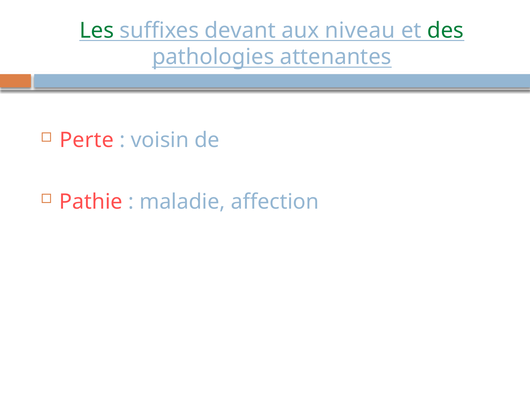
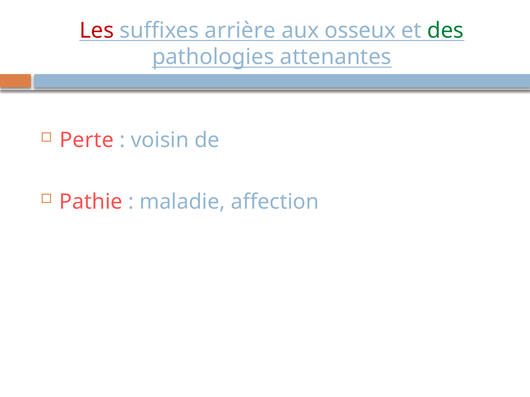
Les colour: green -> red (97, 31)
devant: devant -> arrière (240, 31)
niveau: niveau -> osseux (360, 31)
